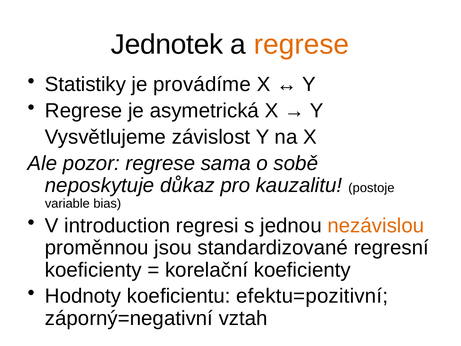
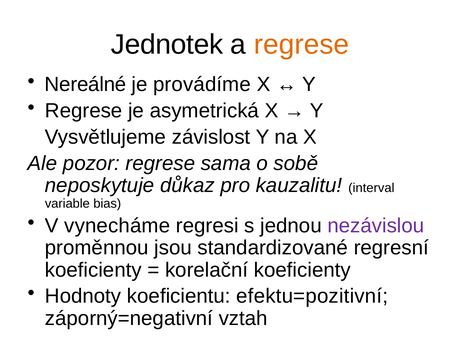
Statistiky: Statistiky -> Nereálné (85, 84)
postoje: postoje -> interval (371, 188)
introduction: introduction -> vynecháme (117, 225)
nezávislou colour: orange -> purple (376, 225)
